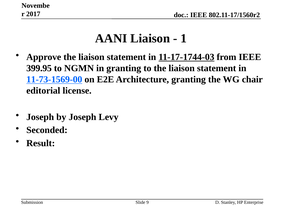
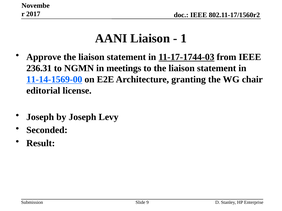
399.95: 399.95 -> 236.31 (39, 68)
in granting: granting -> meetings (124, 68)
11-73-1569-00: 11-73-1569-00 -> 11-14-1569-00 (54, 80)
